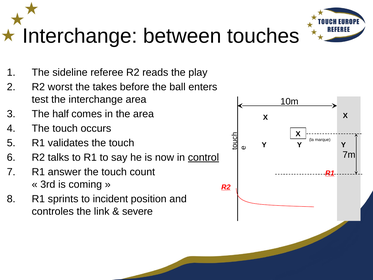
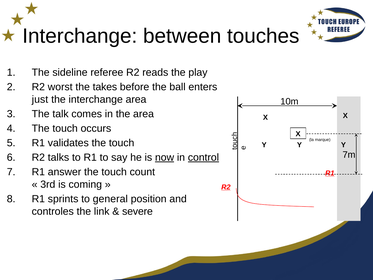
test: test -> just (40, 99)
half: half -> talk (61, 114)
now underline: none -> present (165, 157)
incident: incident -> general (110, 199)
